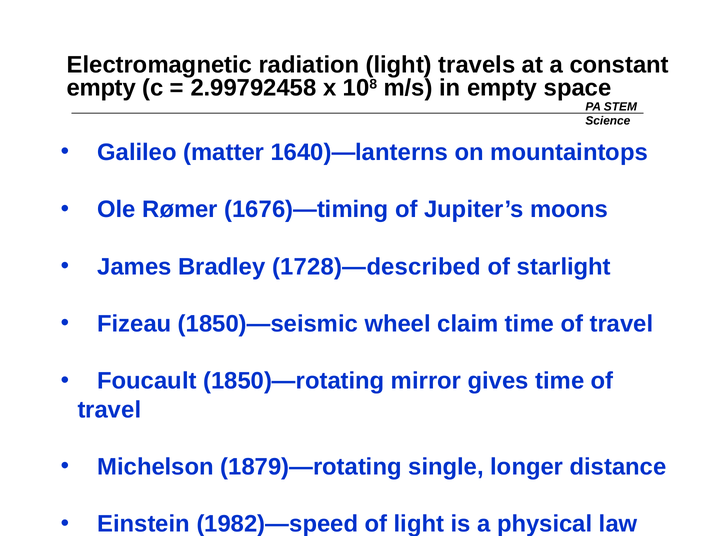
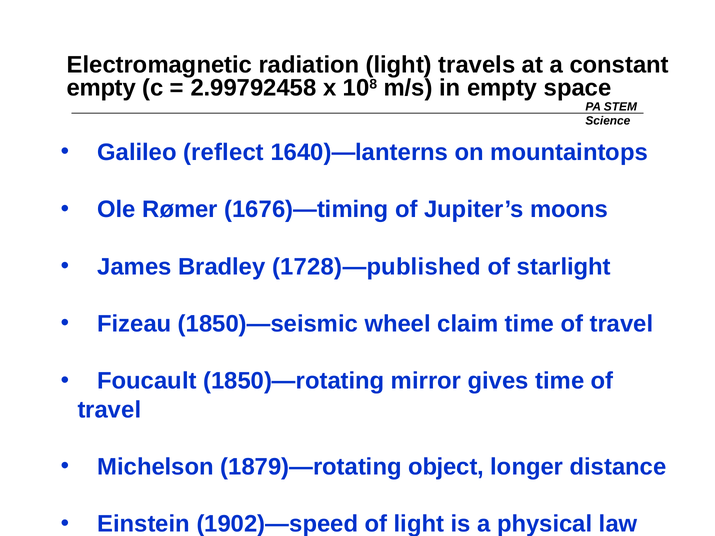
matter: matter -> reflect (224, 153)
1728)—described: 1728)—described -> 1728)—published (377, 267)
single: single -> object (446, 467)
1982)—speed: 1982)—speed -> 1902)—speed (277, 524)
